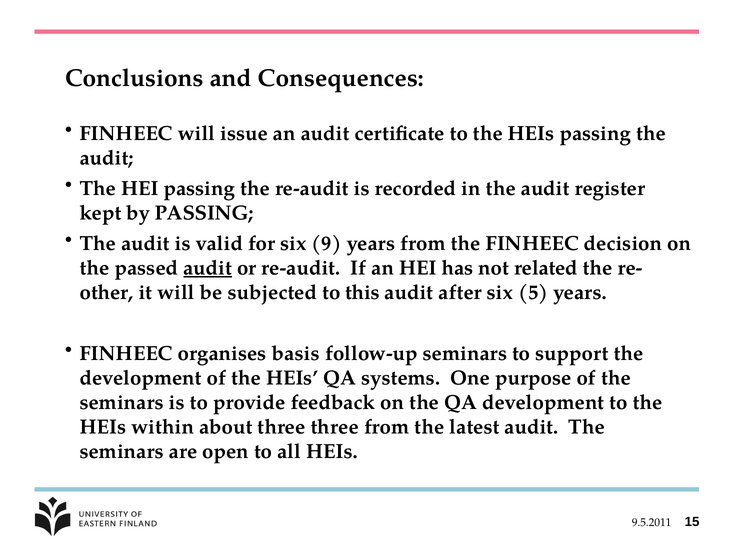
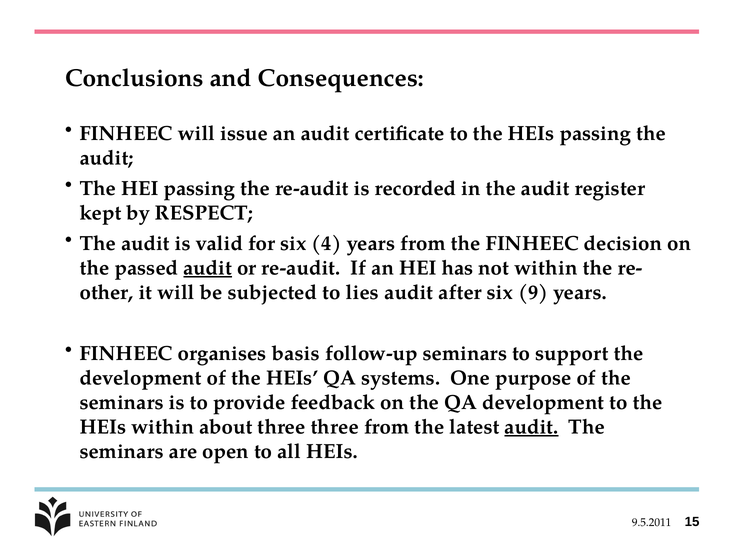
by PASSING: PASSING -> RESPECT (204, 213)
9: 9 -> 4 (327, 244)
not related: related -> within (546, 268)
this: this -> lies (362, 293)
5: 5 -> 9 (533, 293)
audit underline: none -> present (531, 427)
